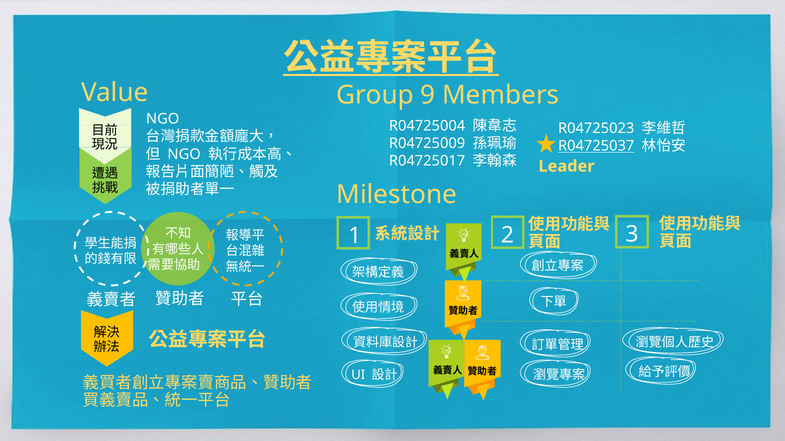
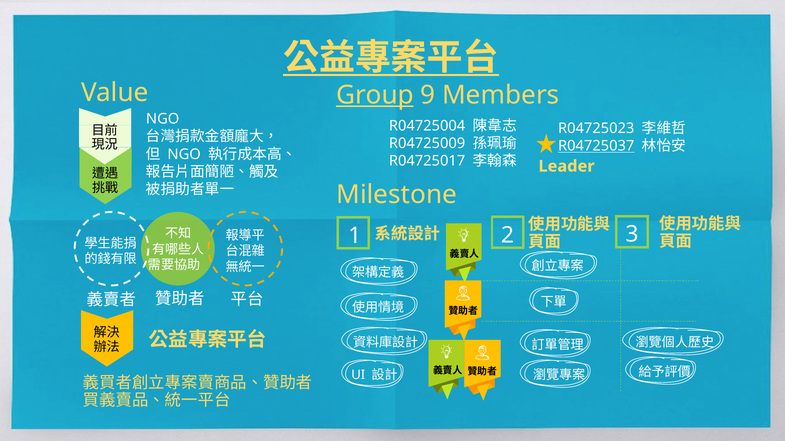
Group underline: none -> present (375, 95)
